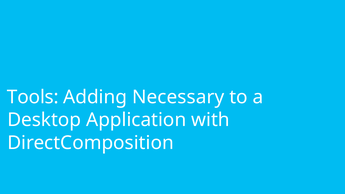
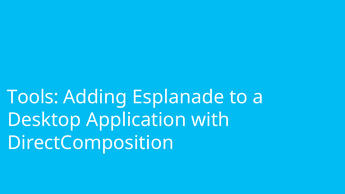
Necessary: Necessary -> Esplanade (178, 97)
